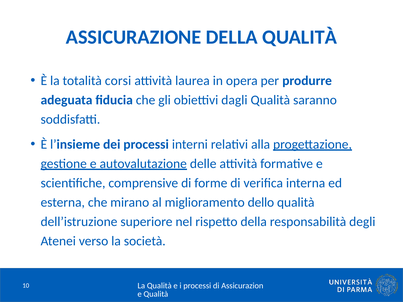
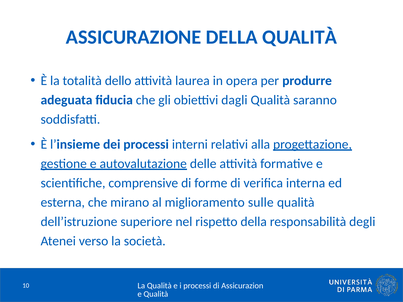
corsi: corsi -> dello (118, 81)
dello: dello -> sulle (261, 202)
